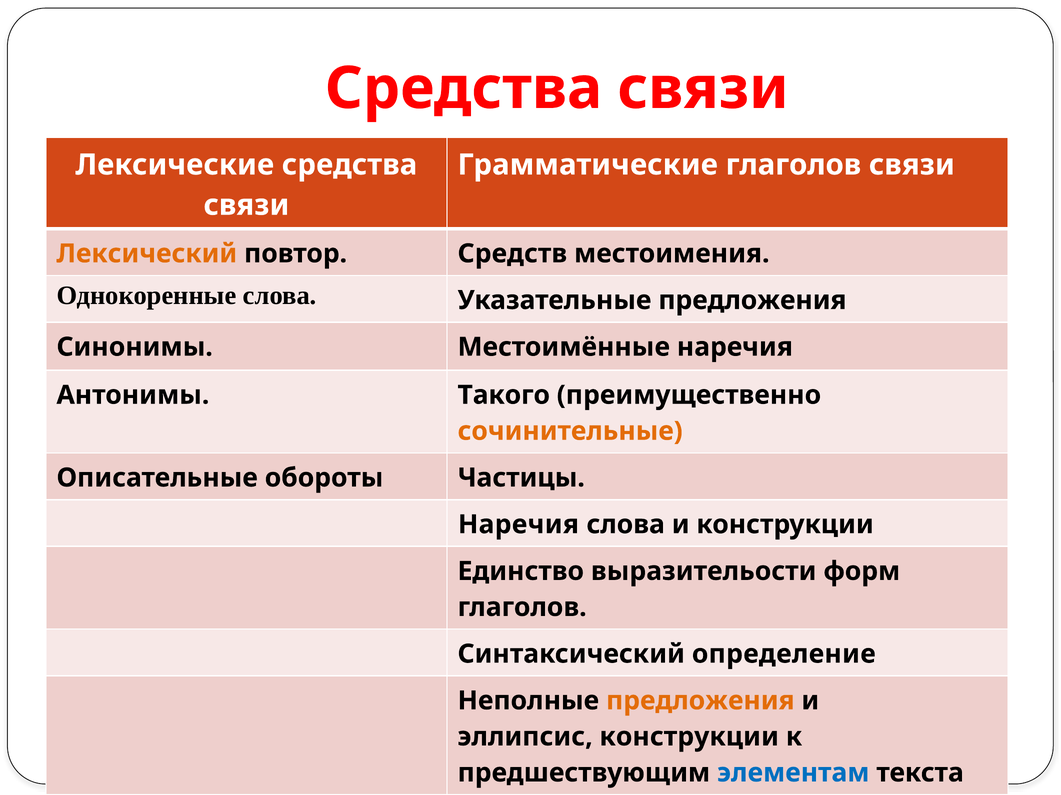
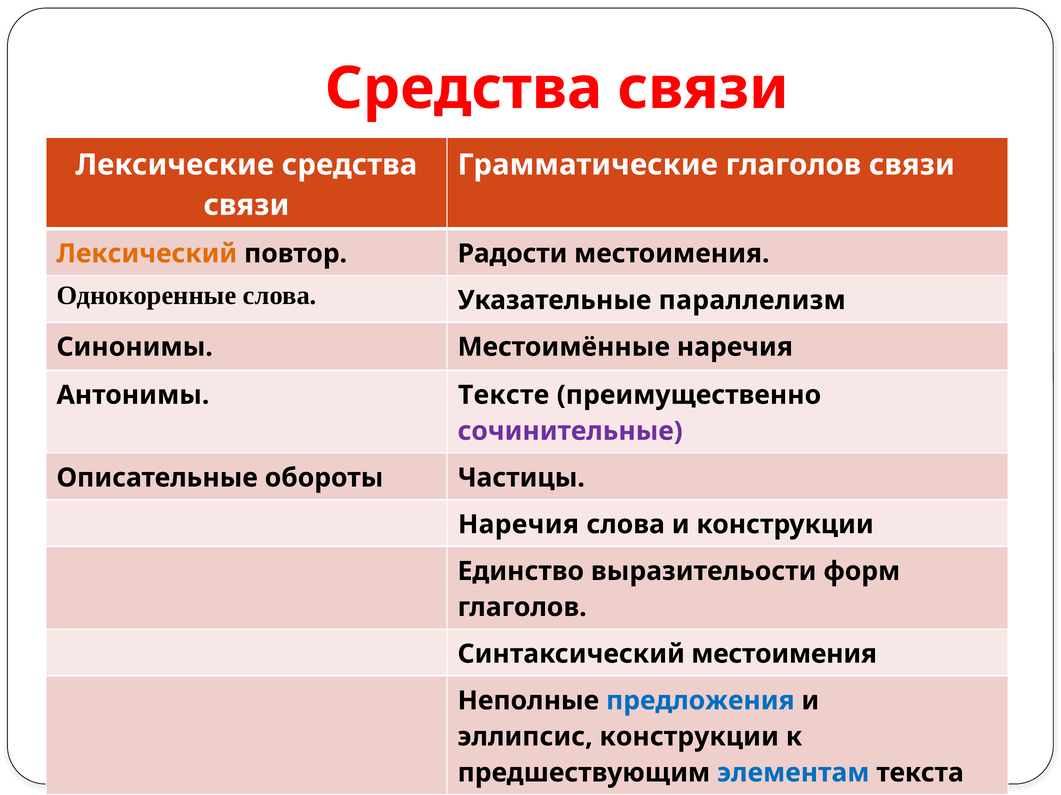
Средств: Средств -> Радости (512, 254)
Указательные предложения: предложения -> параллелизм (752, 301)
Такого: Такого -> Тексте (504, 395)
сочинительные colour: orange -> purple (570, 431)
Синтаксический определение: определение -> местоимения (784, 655)
предложения colour: orange -> blue (700, 701)
